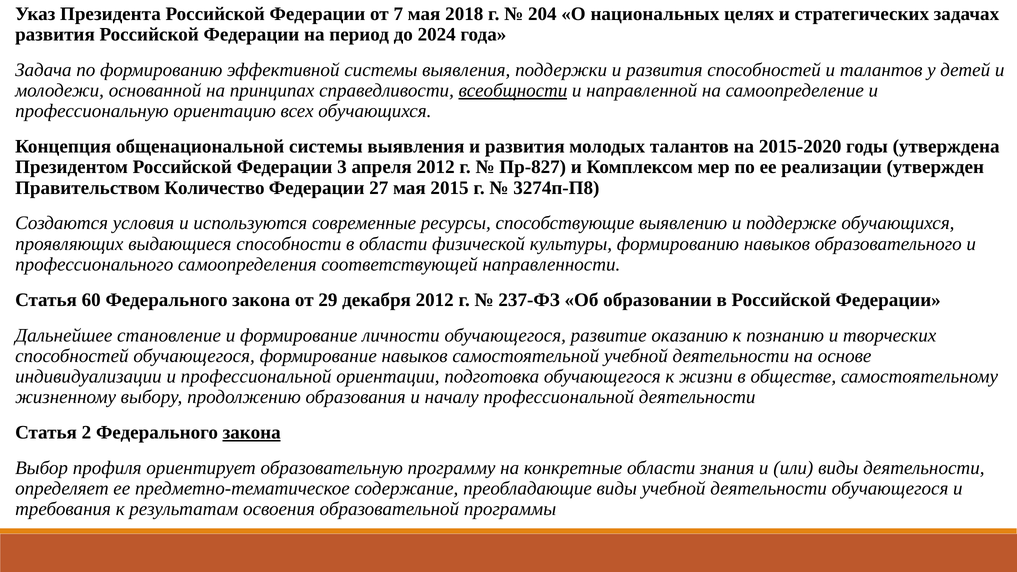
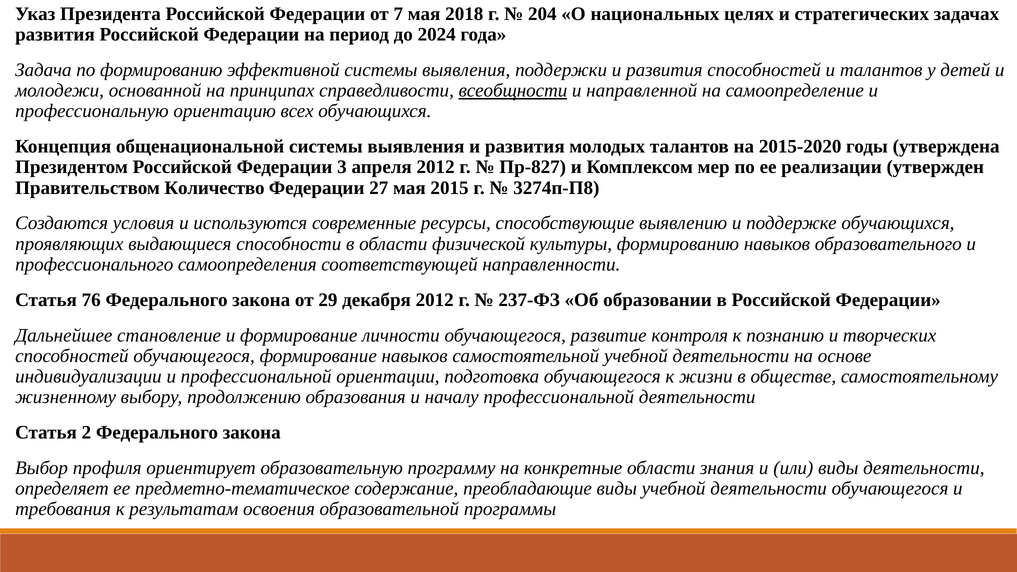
60: 60 -> 76 (91, 300)
оказанию: оказанию -> контроля (690, 335)
закона underline: present -> none (252, 433)
